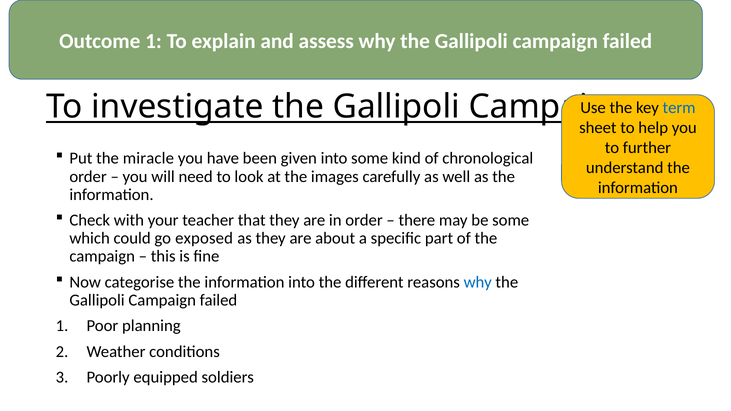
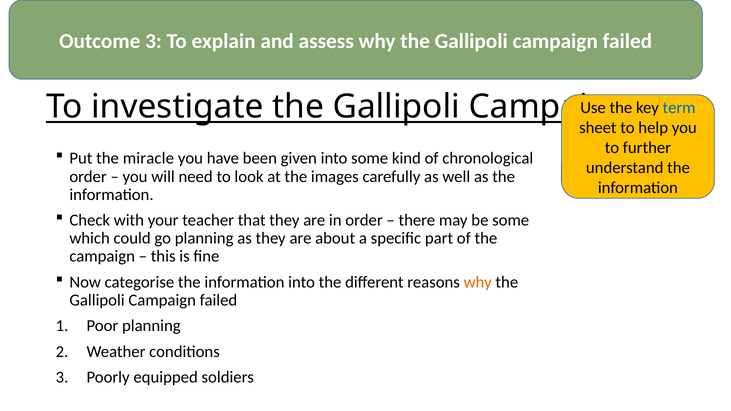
Outcome 1: 1 -> 3 (154, 41)
go exposed: exposed -> planning (204, 238)
why colour: blue -> orange (478, 282)
